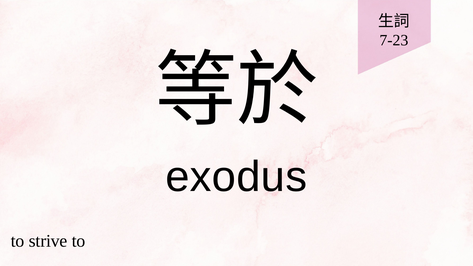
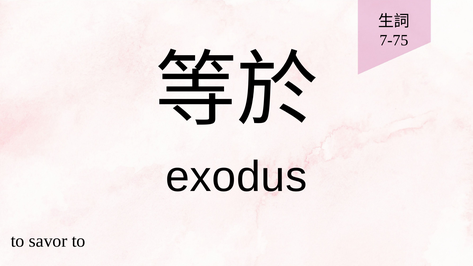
7-23: 7-23 -> 7-75 (394, 40)
strive: strive -> savor (48, 241)
